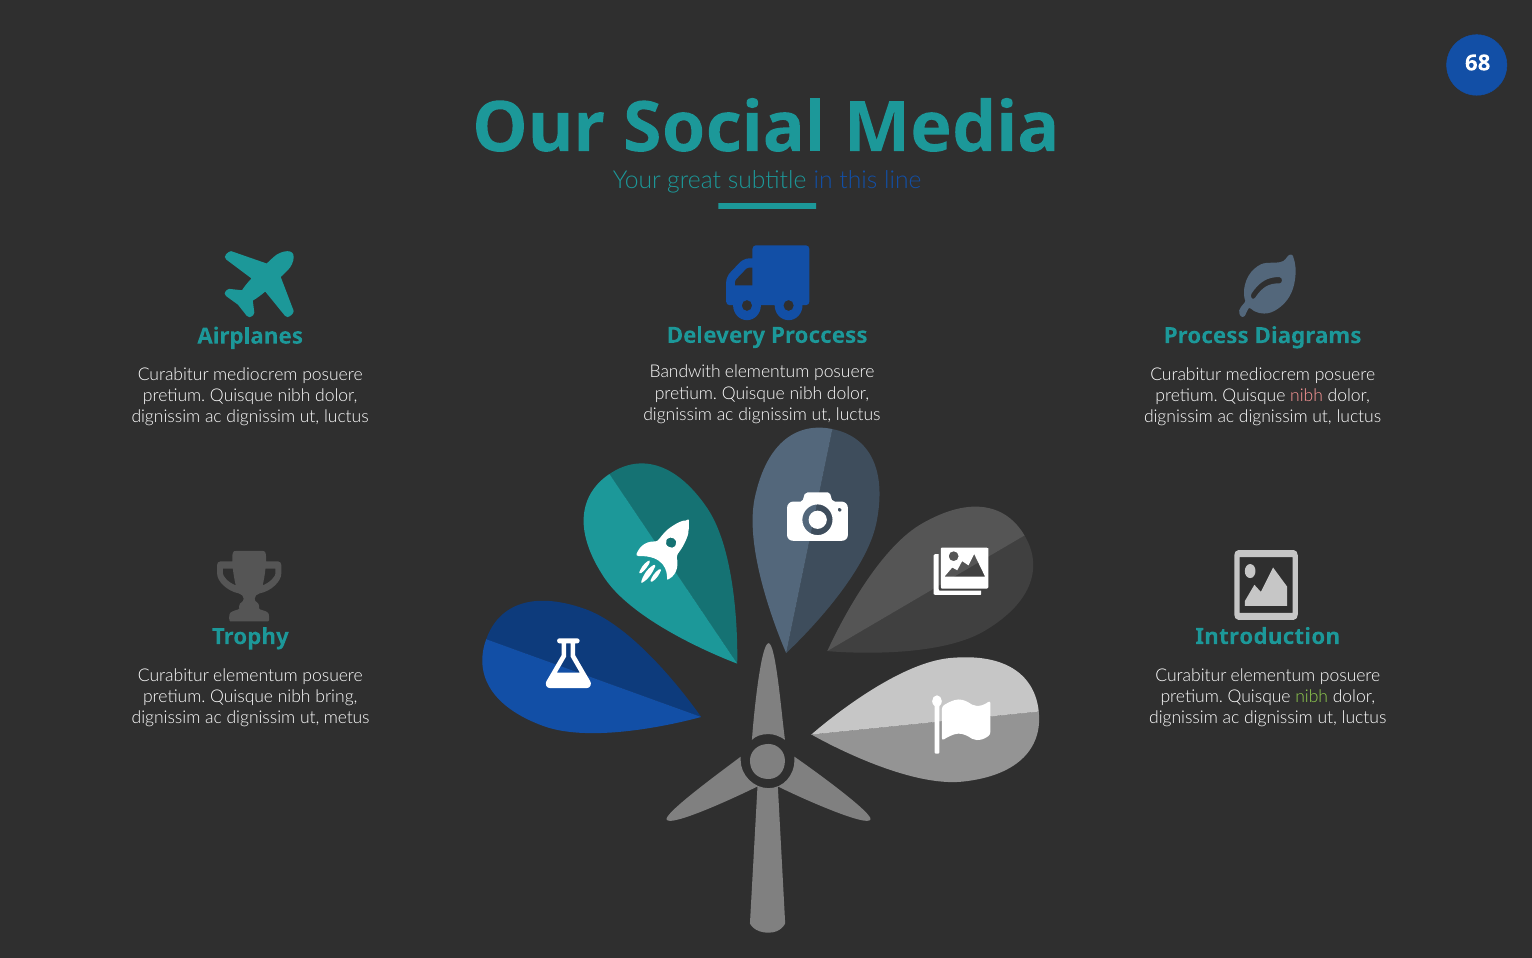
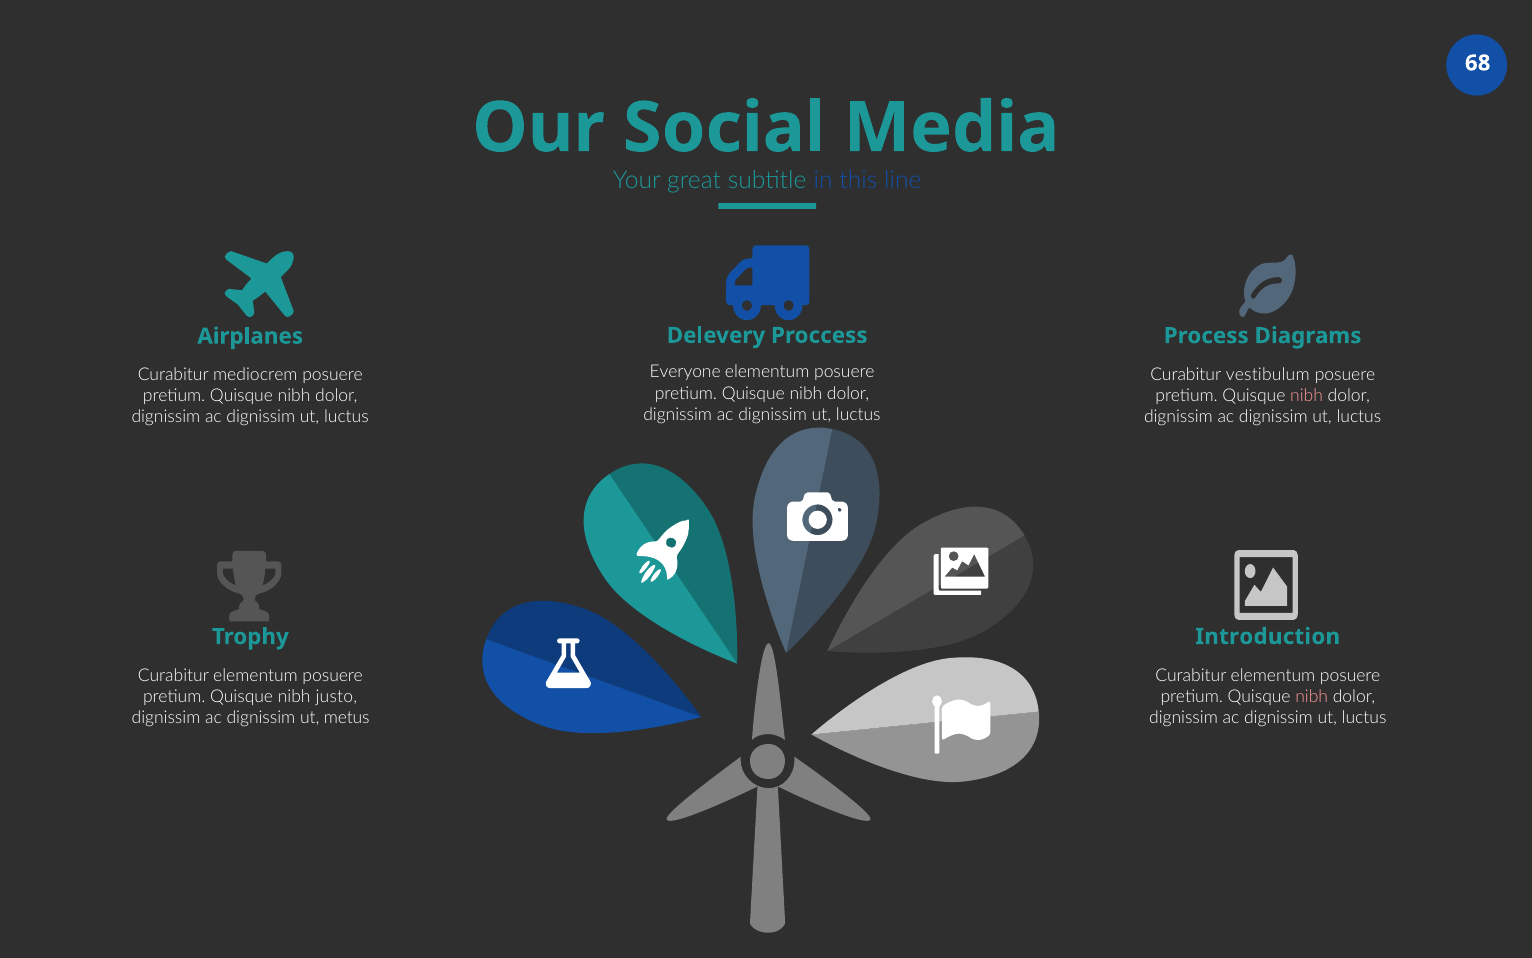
Bandwith: Bandwith -> Everyone (685, 372)
mediocrem: mediocrem -> vestibulum (1268, 374)
nibh colour: light green -> pink (1312, 696)
bring: bring -> justo (336, 696)
